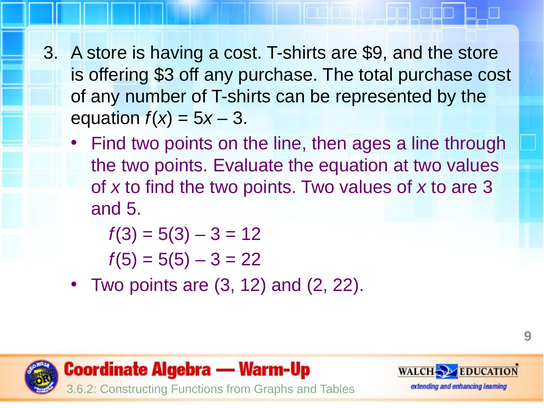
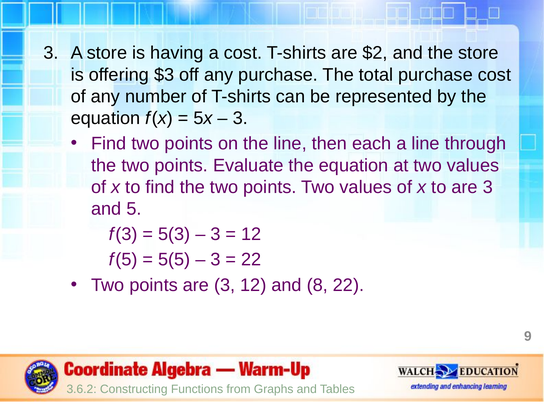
$9: $9 -> $2 (375, 53)
ages: ages -> each (372, 144)
2: 2 -> 8 (317, 285)
